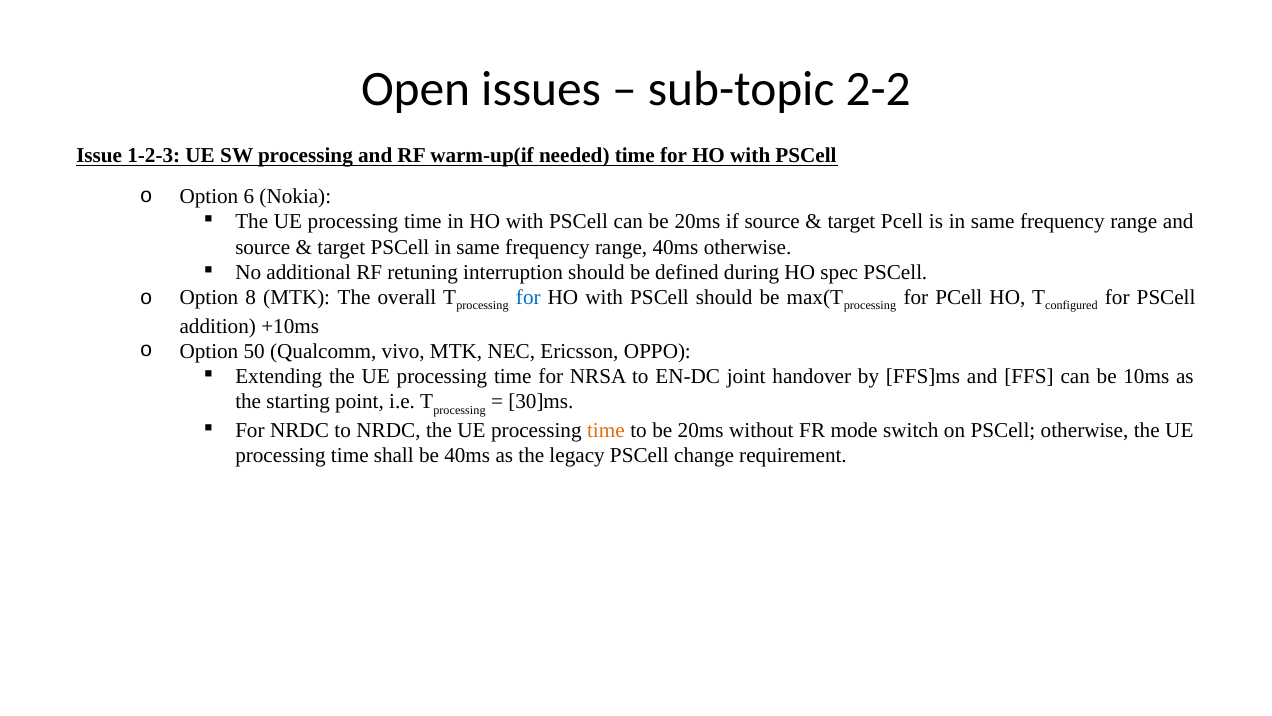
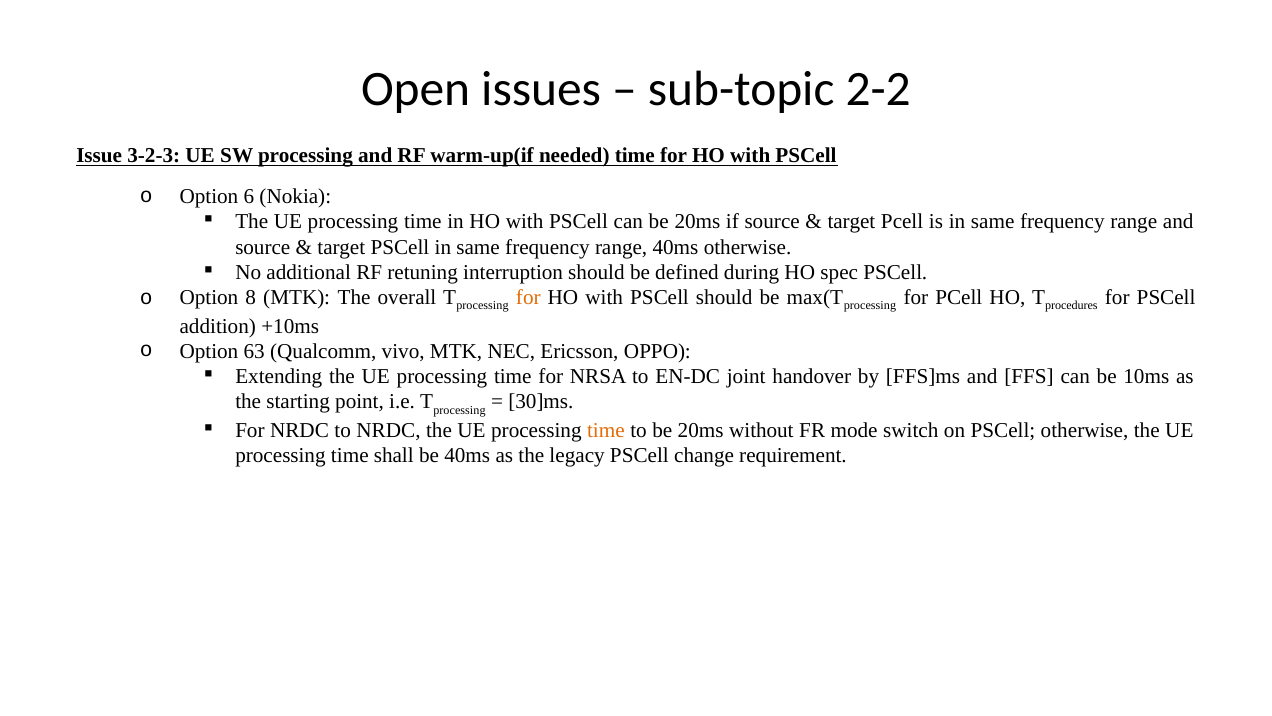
1-2-3: 1-2-3 -> 3-2-3 (154, 156)
for colour: blue -> orange (528, 297)
configured: configured -> procedures (1071, 306)
50: 50 -> 63 (254, 351)
